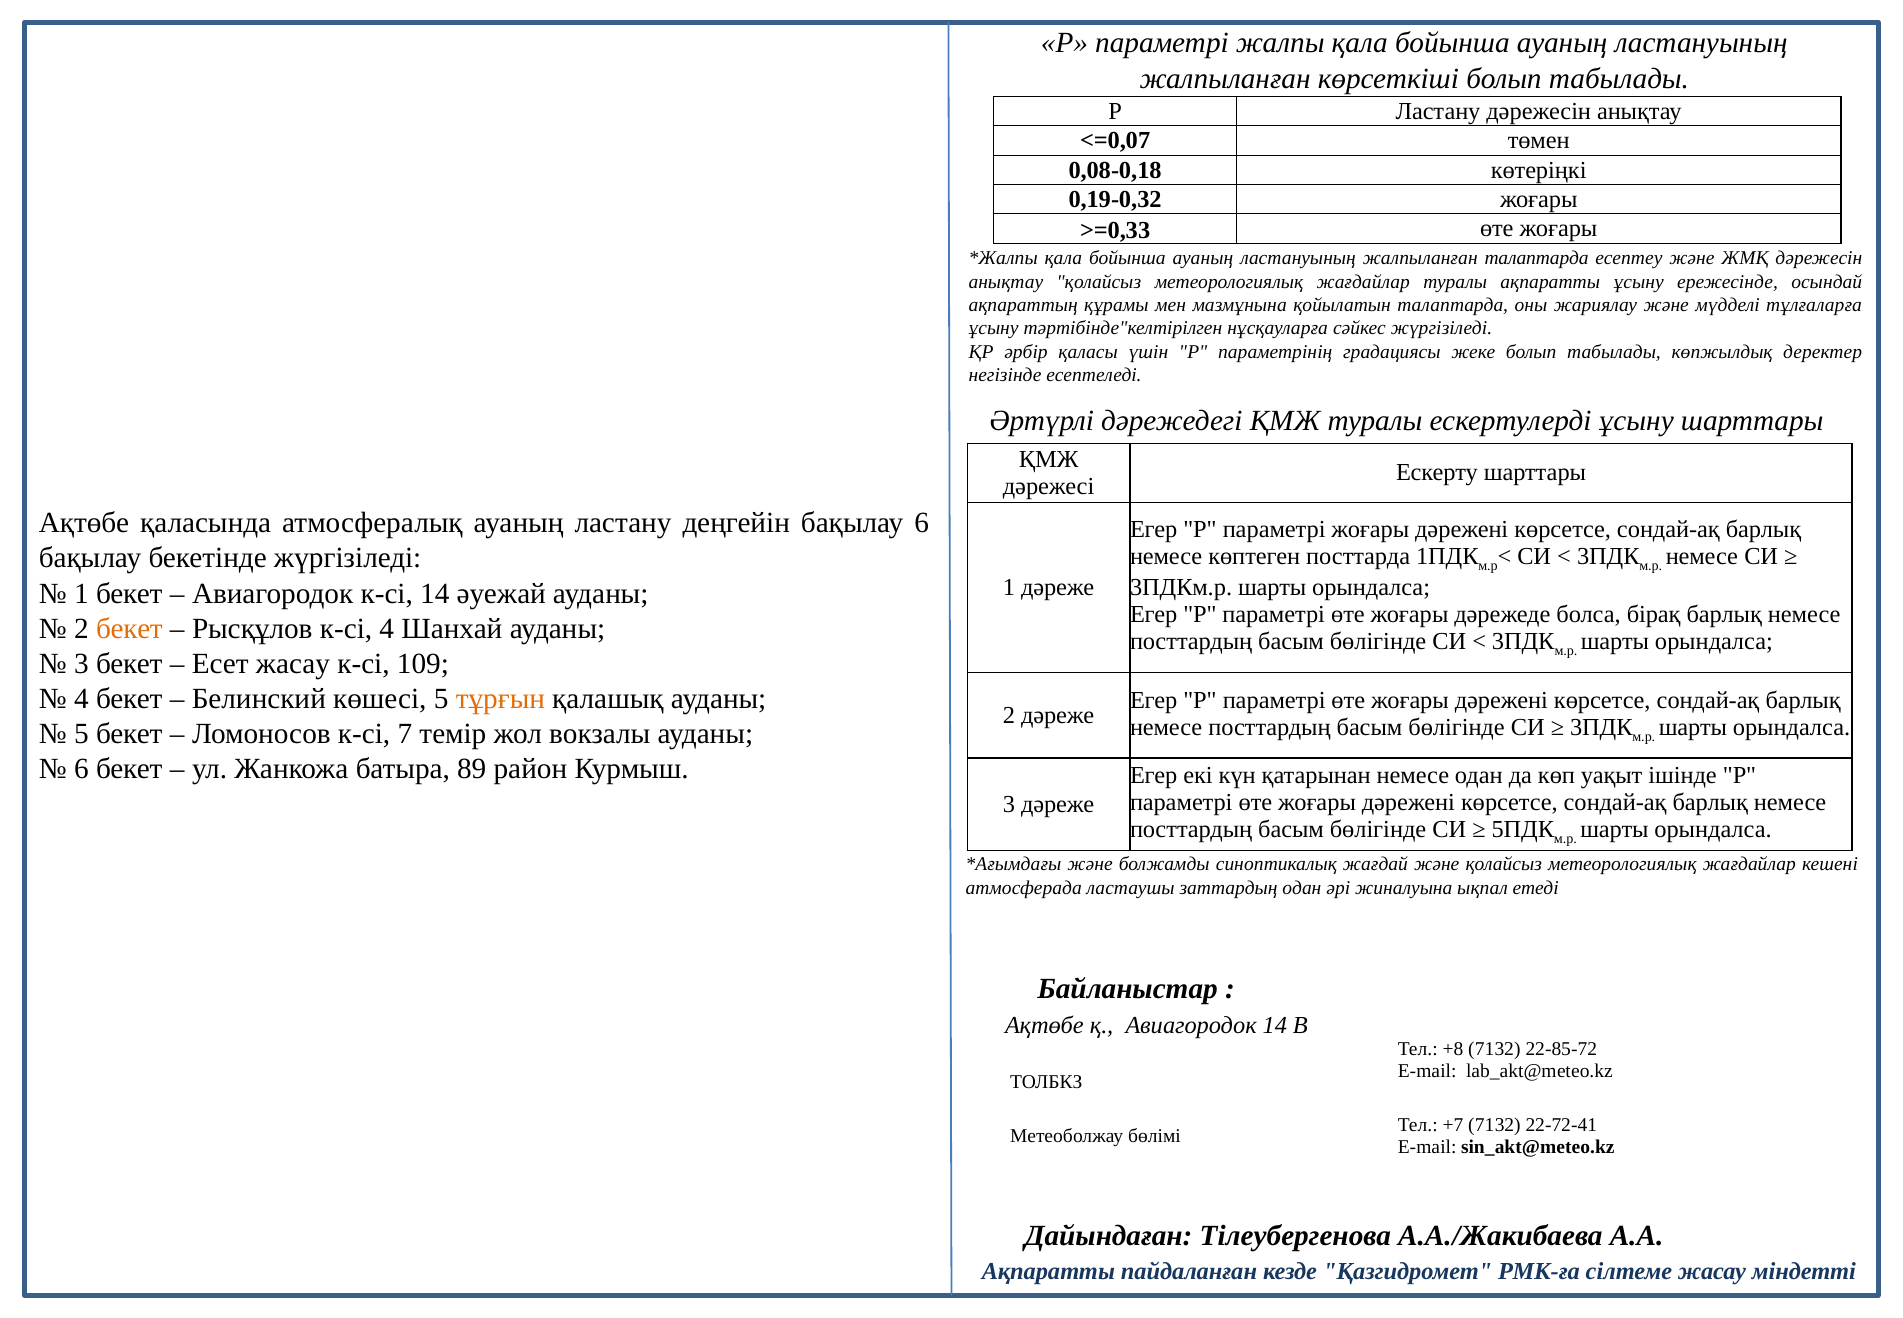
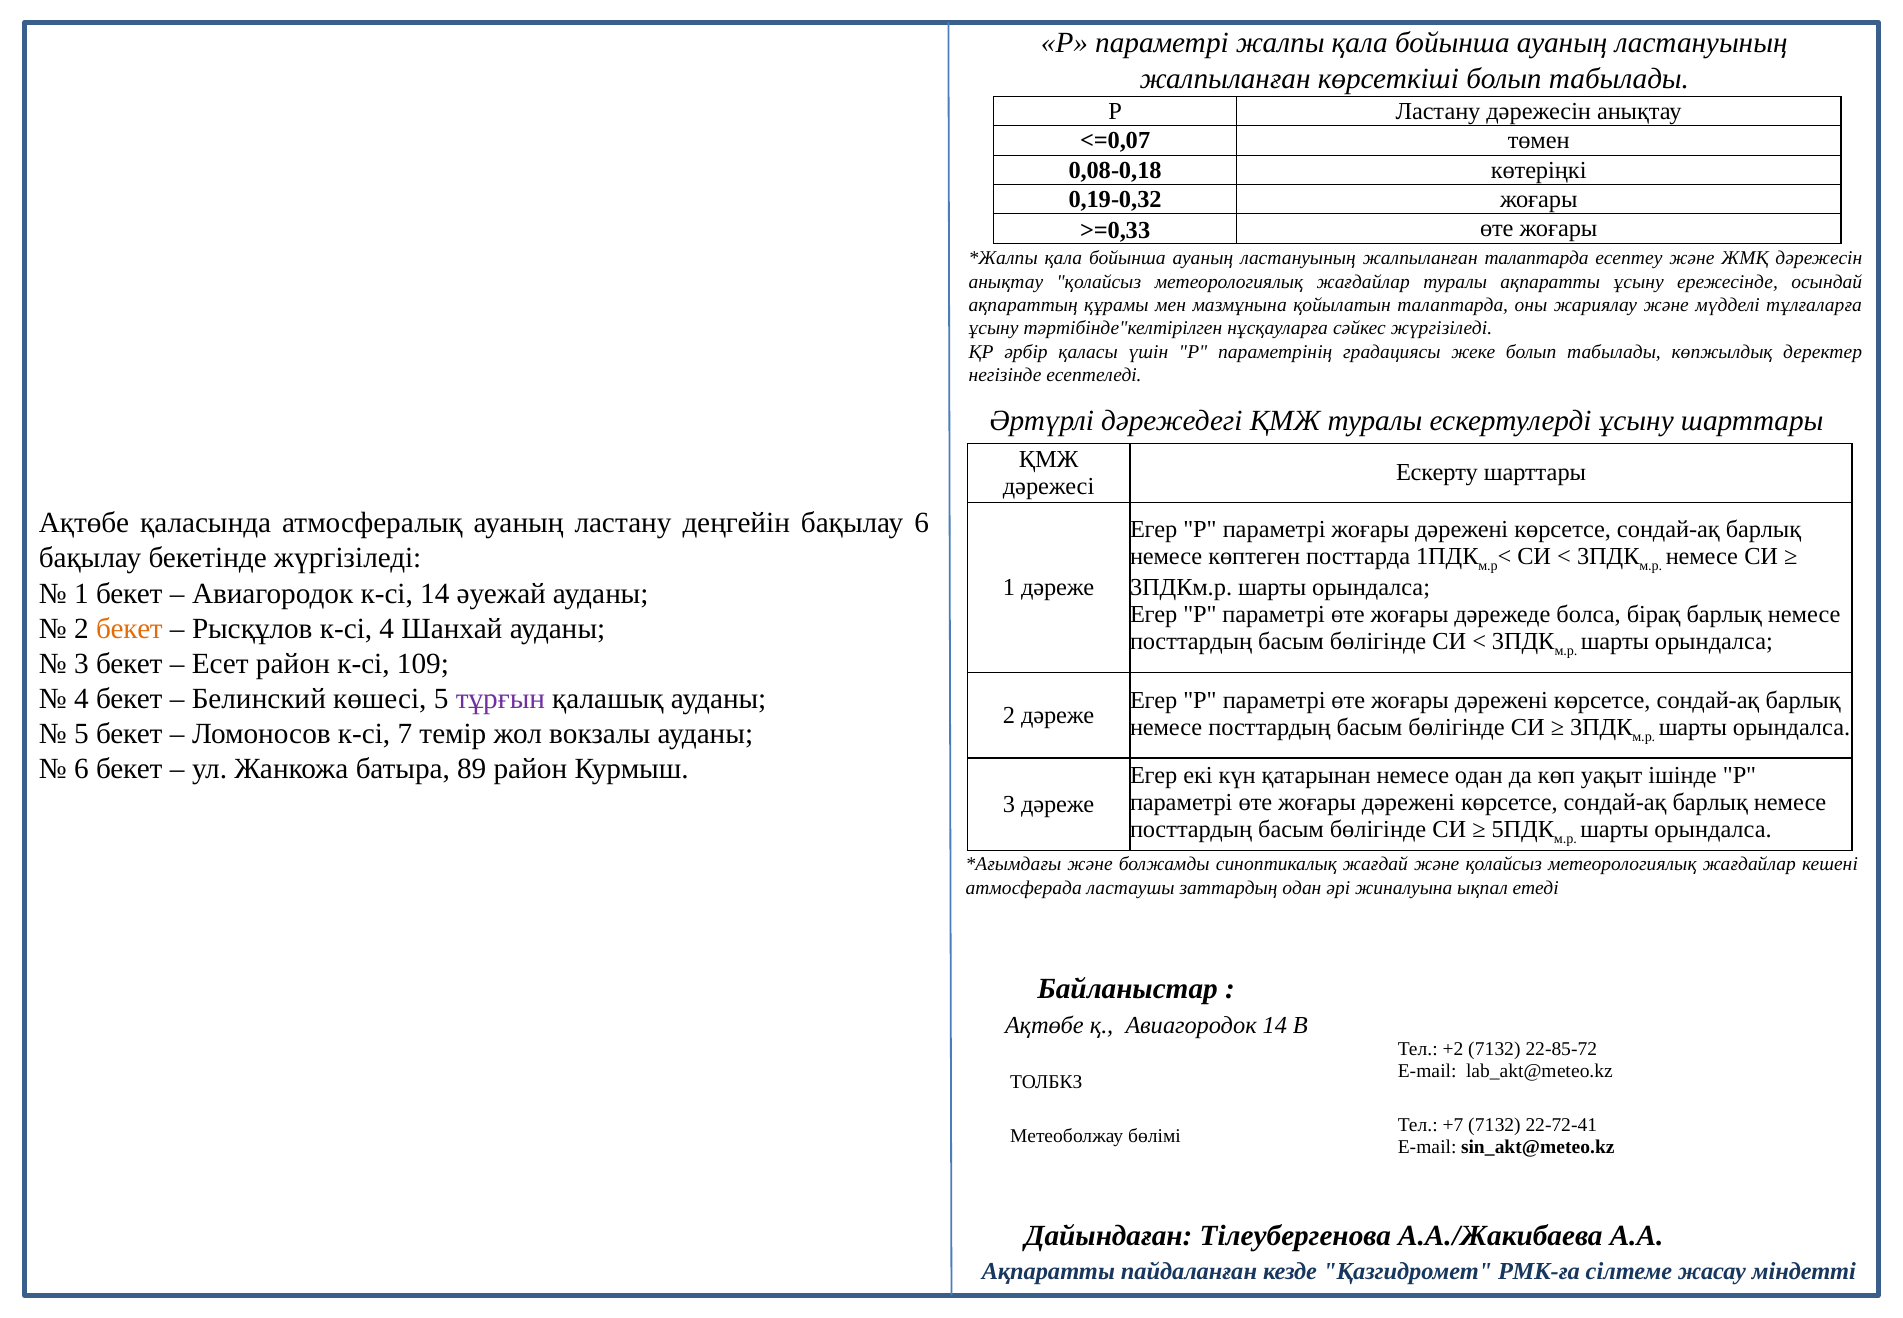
Есет жасау: жасау -> район (293, 663)
тұрғын colour: orange -> purple (500, 699)
+8: +8 -> +2 (1453, 1049)
